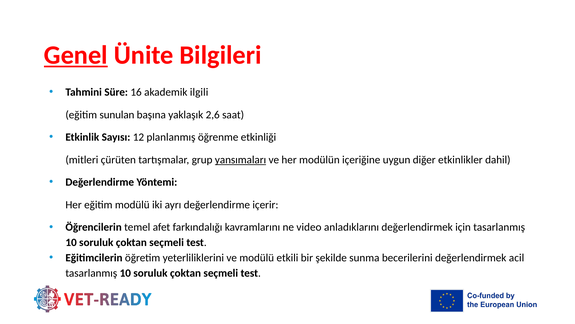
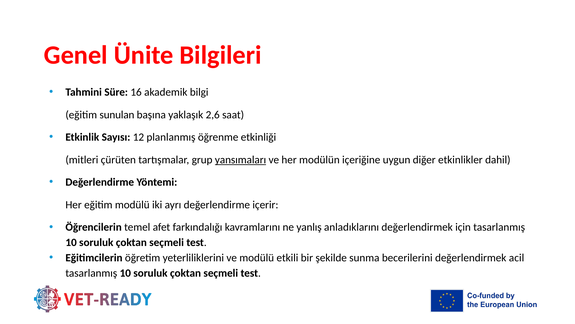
Genel underline: present -> none (76, 55)
ilgili: ilgili -> bilgi (199, 92)
video: video -> yanlış (309, 227)
